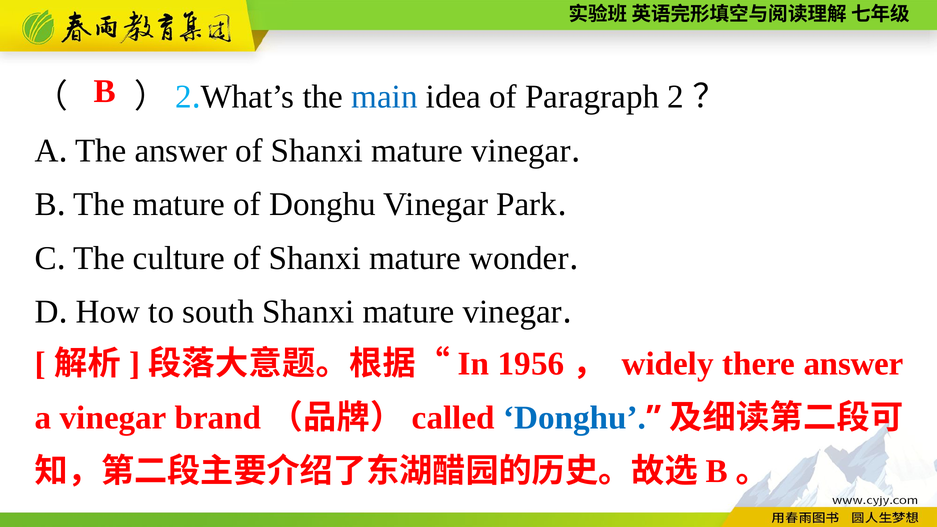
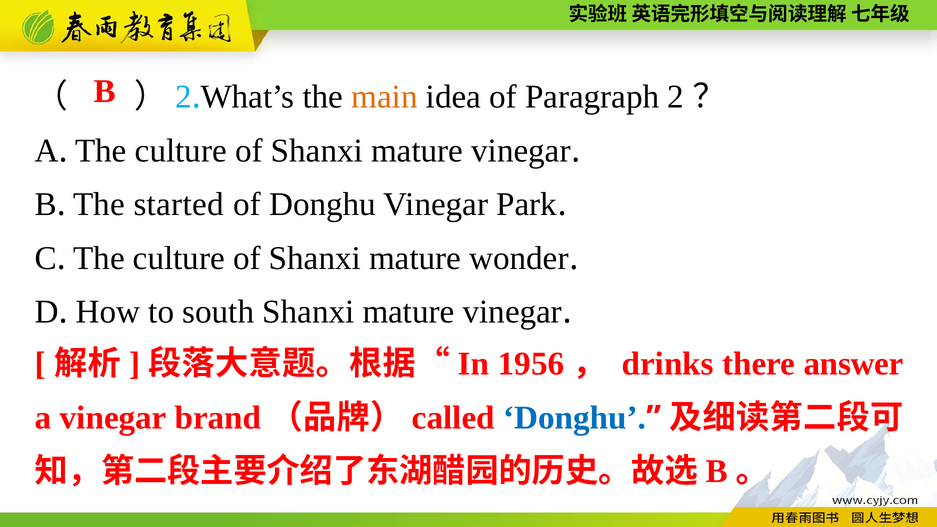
main colour: blue -> orange (384, 97)
answer: answer -> culture (181, 151)
The mature: mature -> started (179, 204)
widely: widely -> drinks (668, 364)
